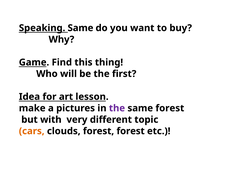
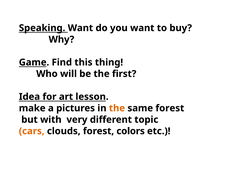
Speaking Same: Same -> Want (80, 28)
the colour: purple -> orange (117, 108)
forest forest: forest -> colors (131, 131)
